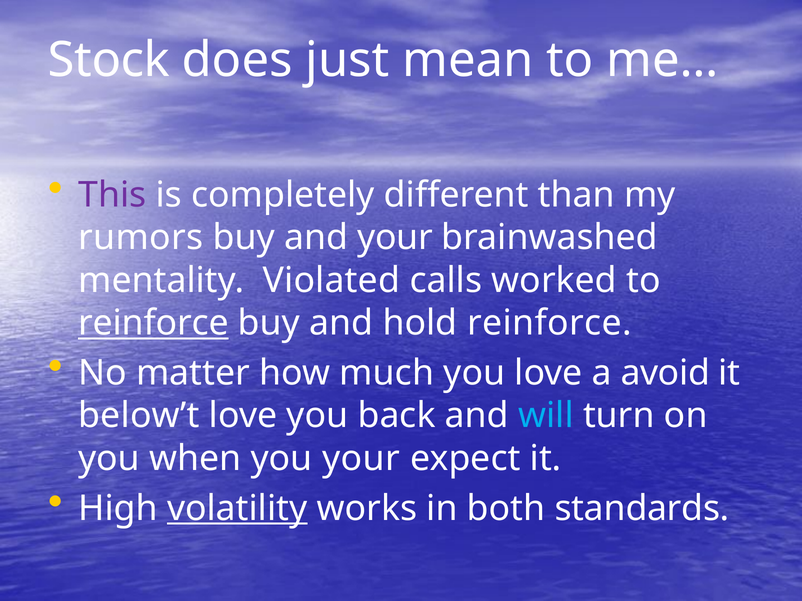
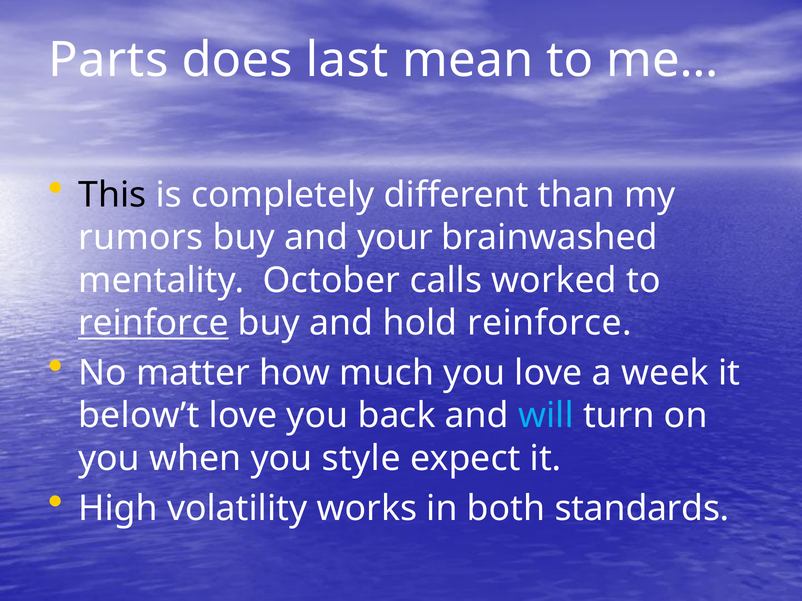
Stock: Stock -> Parts (108, 60)
just: just -> last (347, 60)
This colour: purple -> black (112, 195)
Violated: Violated -> October (331, 281)
avoid: avoid -> week (665, 373)
you your: your -> style (361, 459)
volatility underline: present -> none (237, 509)
